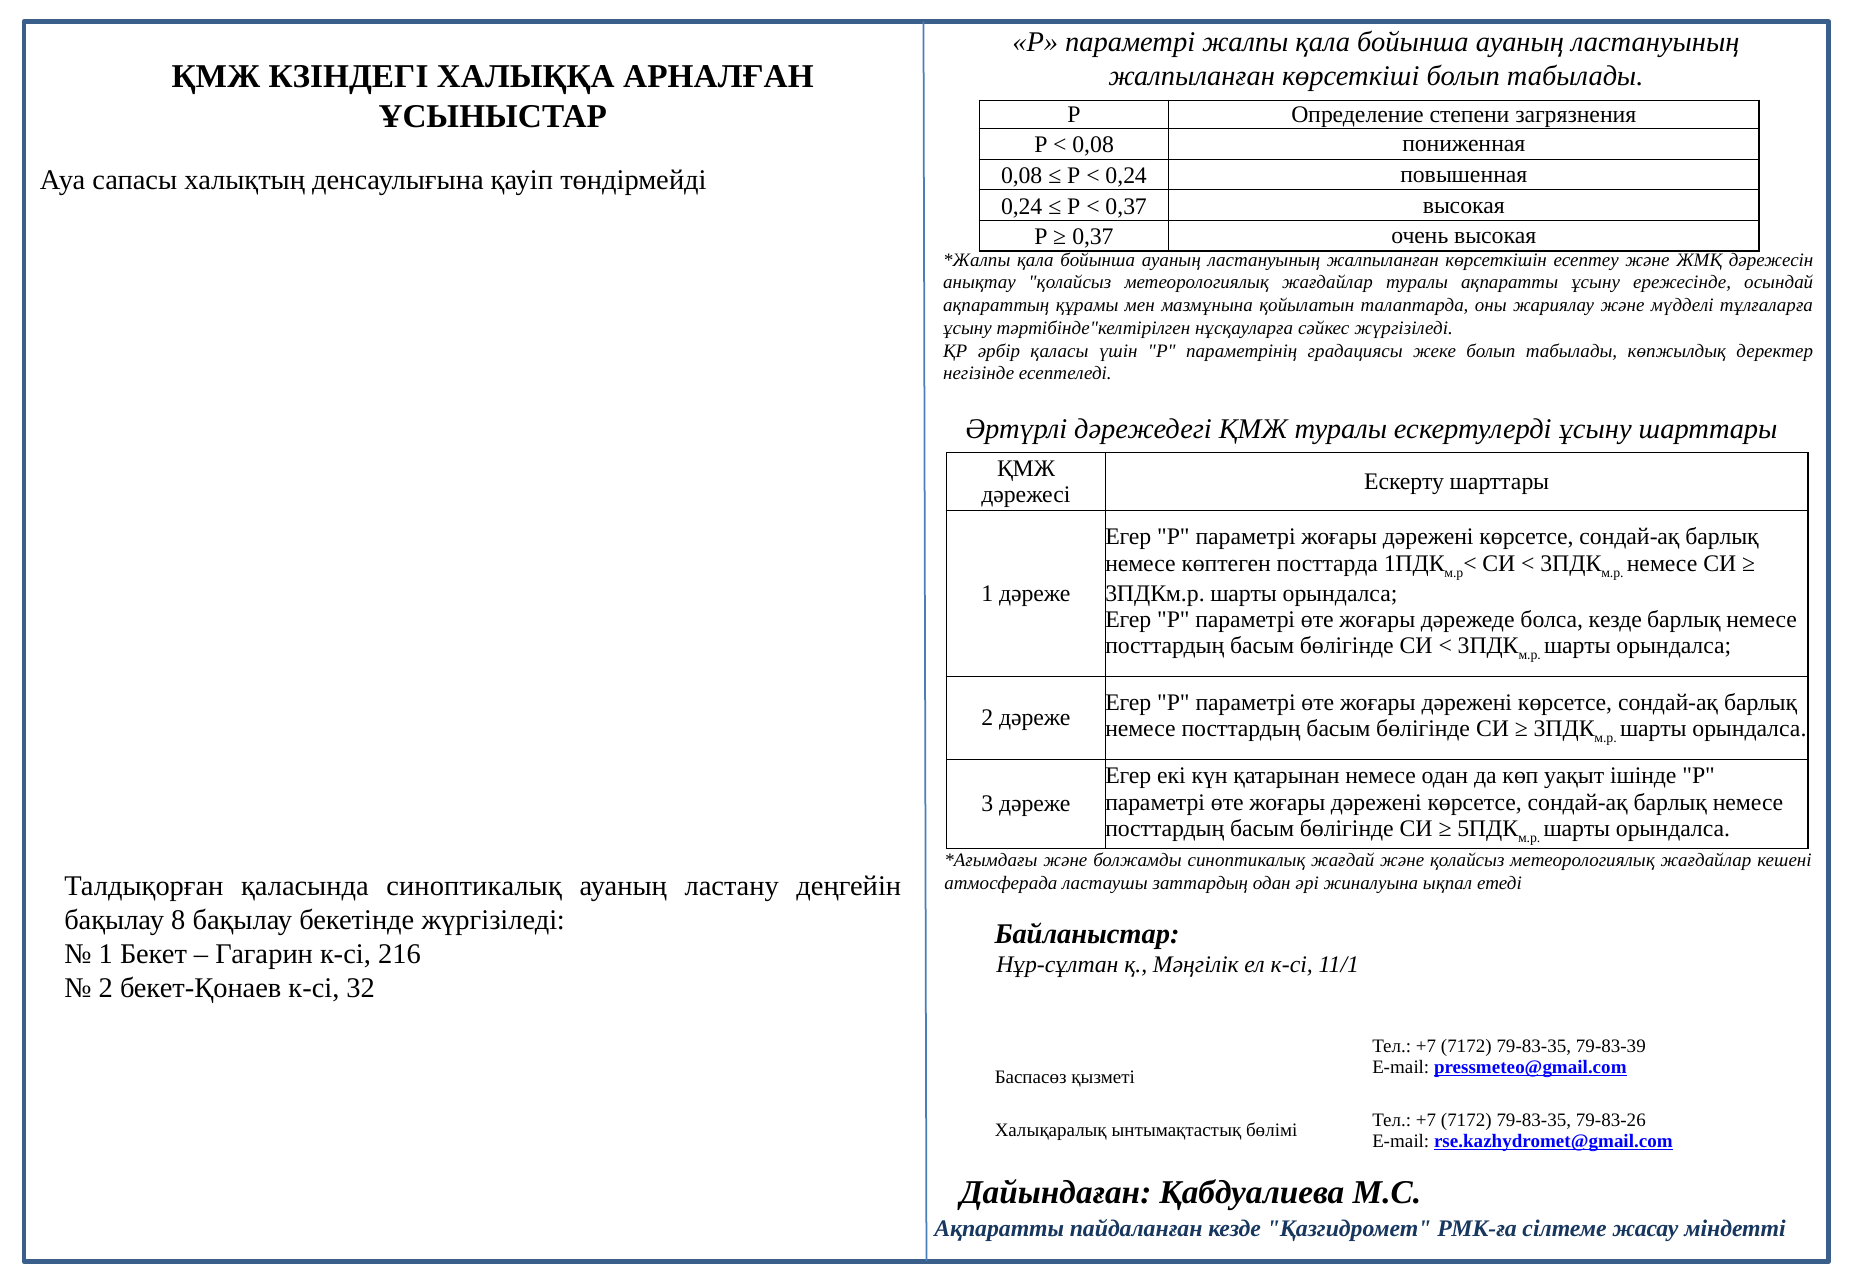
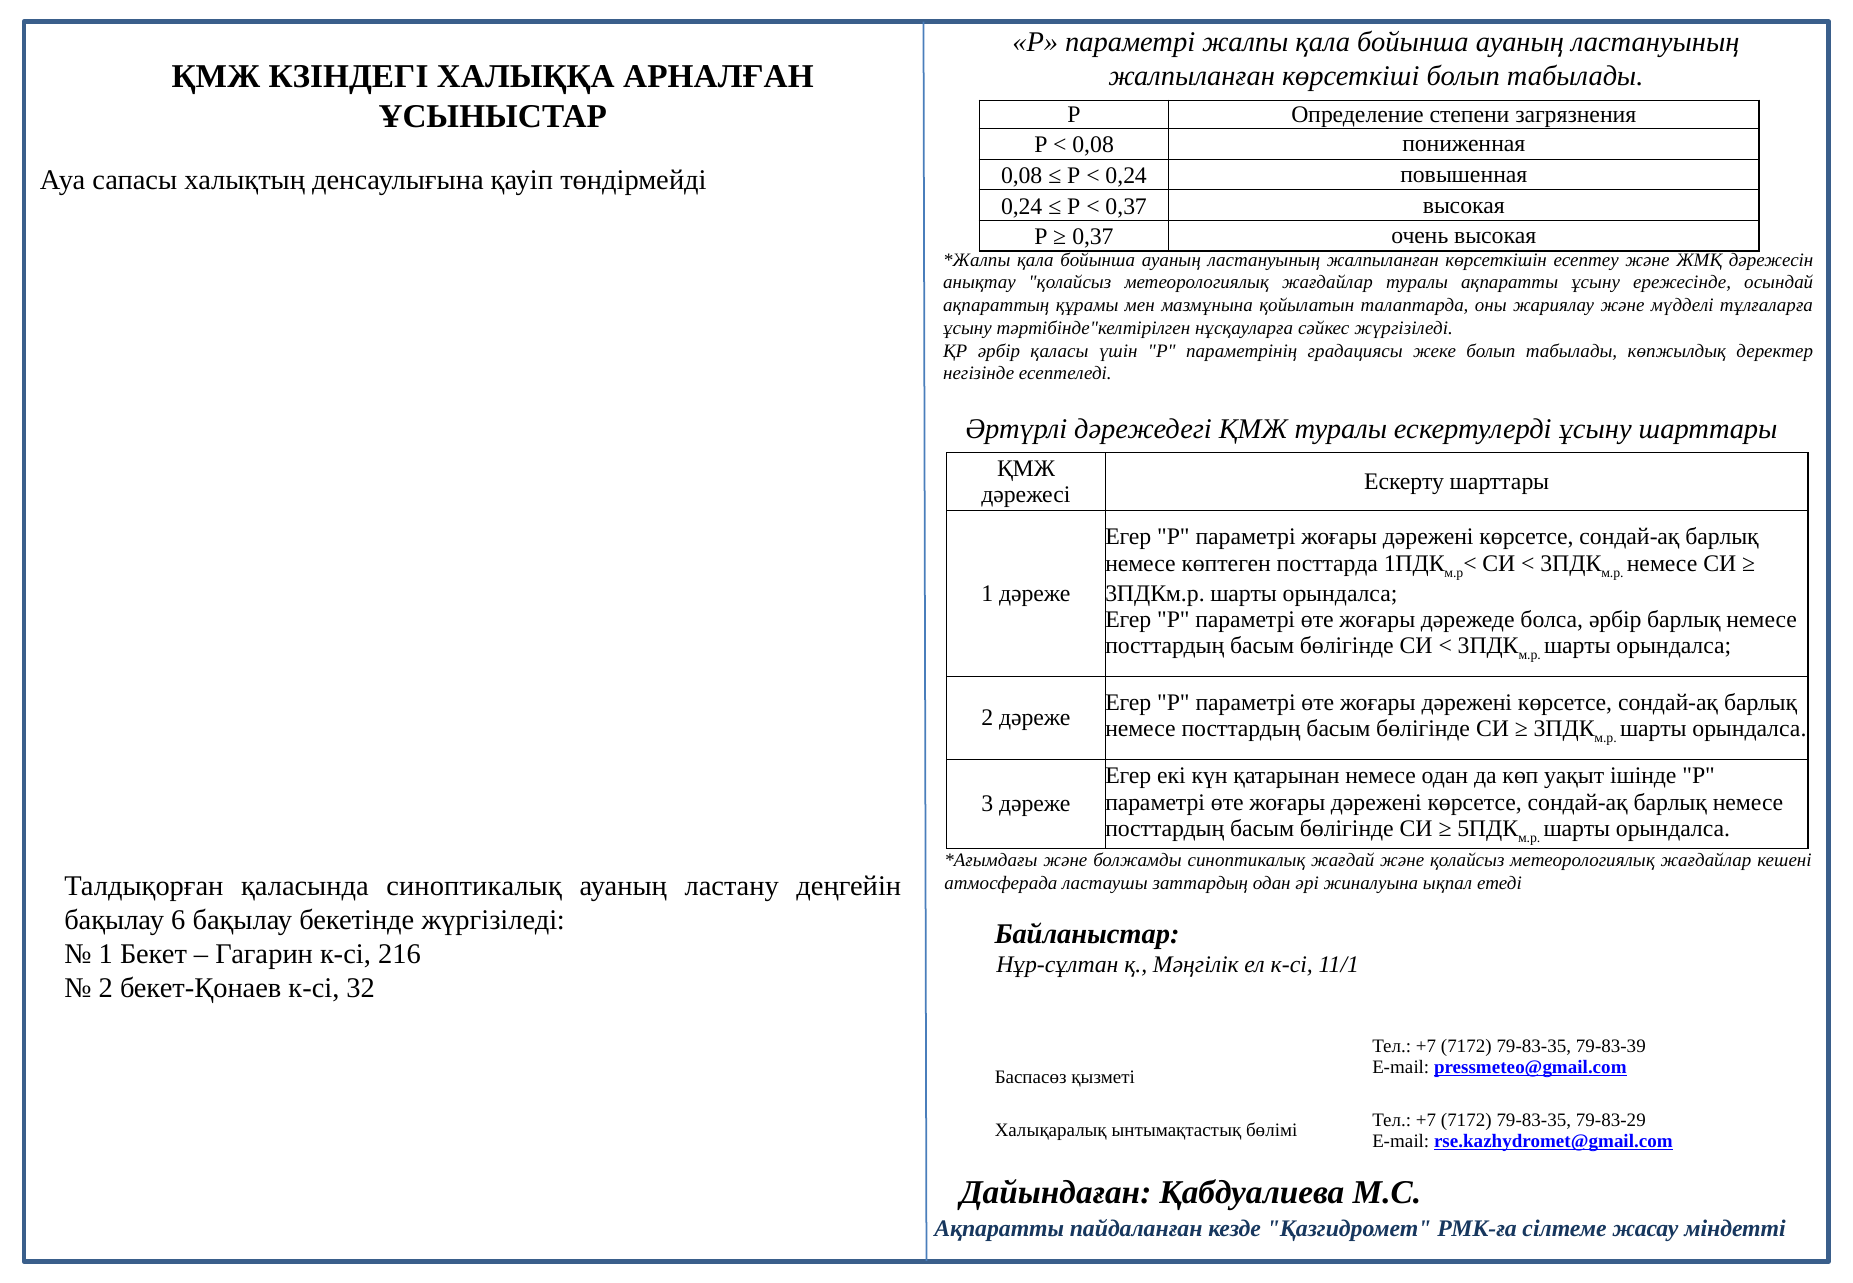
болса кезде: кезде -> әрбір (1615, 619)
8: 8 -> 6 (178, 920)
79-83-26: 79-83-26 -> 79-83-29 (1611, 1120)
